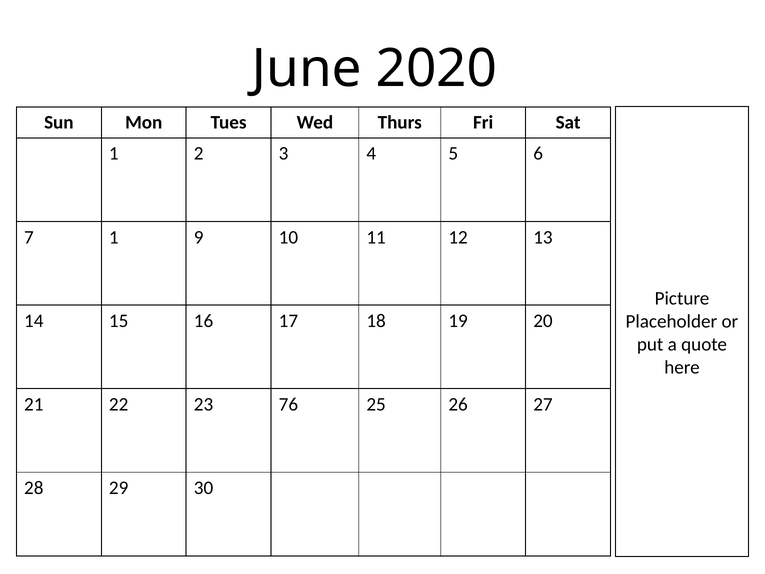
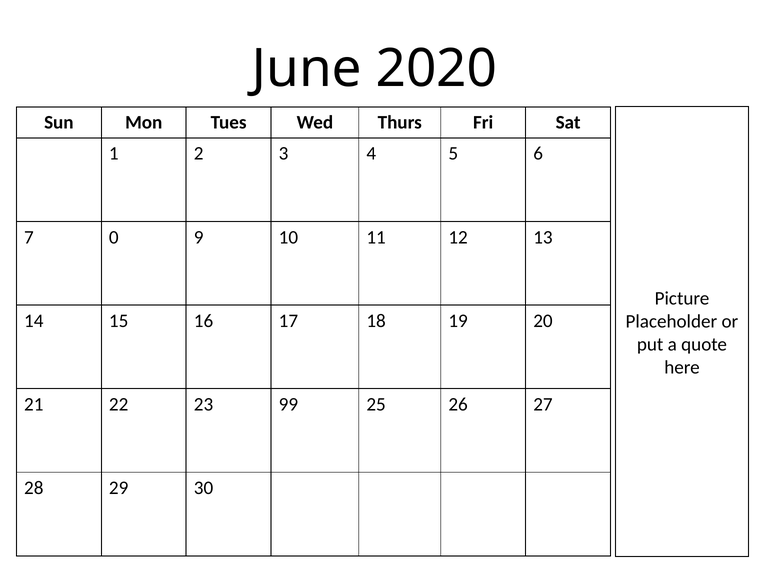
7 1: 1 -> 0 (114, 237)
76: 76 -> 99 (288, 404)
